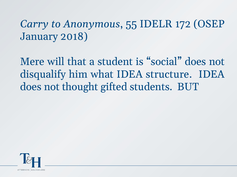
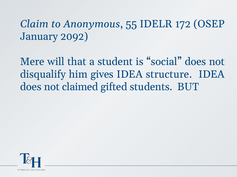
Carry: Carry -> Claim (34, 24)
2018: 2018 -> 2092 (74, 37)
what: what -> gives (102, 75)
thought: thought -> claimed (80, 87)
